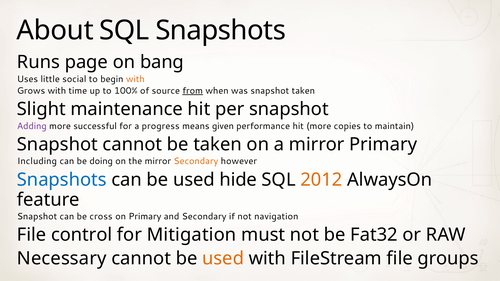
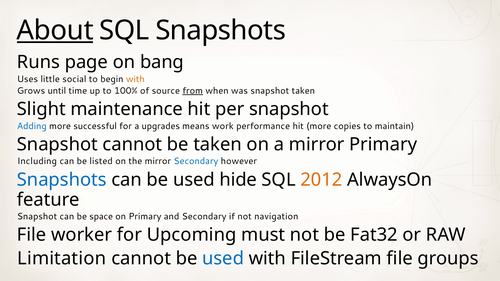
About underline: none -> present (55, 30)
Grows with: with -> until (57, 91)
Adding colour: purple -> blue (32, 126)
progress: progress -> upgrades (161, 126)
given: given -> work (223, 126)
doing: doing -> listed (101, 161)
Secondary colour: orange -> blue (196, 161)
cross: cross -> space (101, 217)
control: control -> worker (82, 235)
Mitigation: Mitigation -> Upcoming (192, 235)
Necessary: Necessary -> Limitation (62, 259)
used colour: orange -> blue (223, 259)
